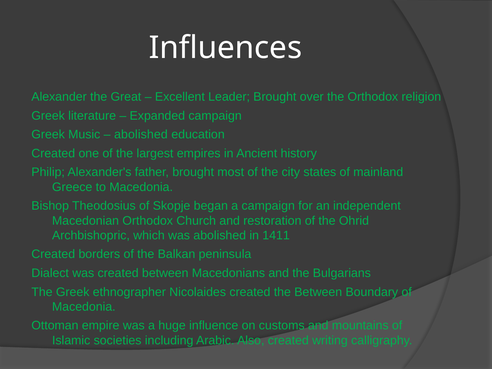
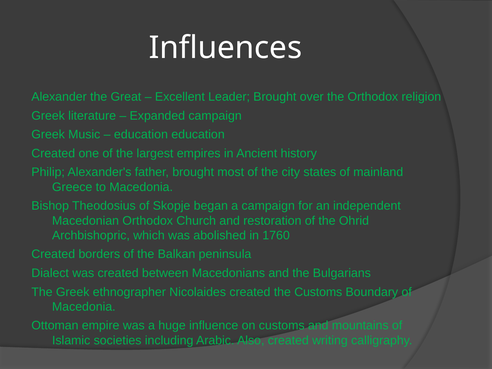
abolished: abolished -> education (141, 134)
1411: 1411 -> 1760 (276, 235)
the Between: Between -> Customs (318, 292)
